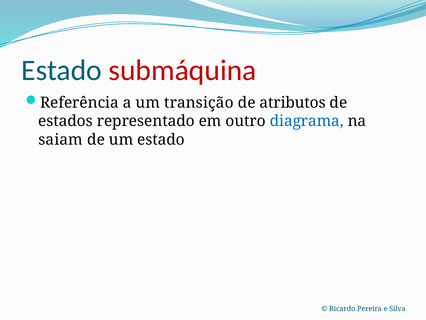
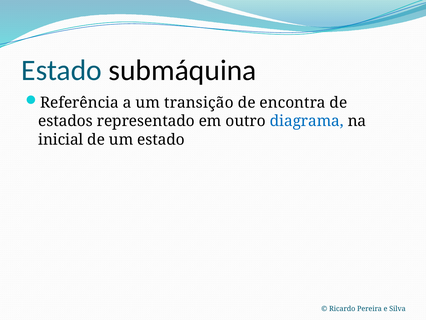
submáquina colour: red -> black (183, 70)
atributos: atributos -> encontra (293, 103)
saiam: saiam -> inicial (61, 139)
